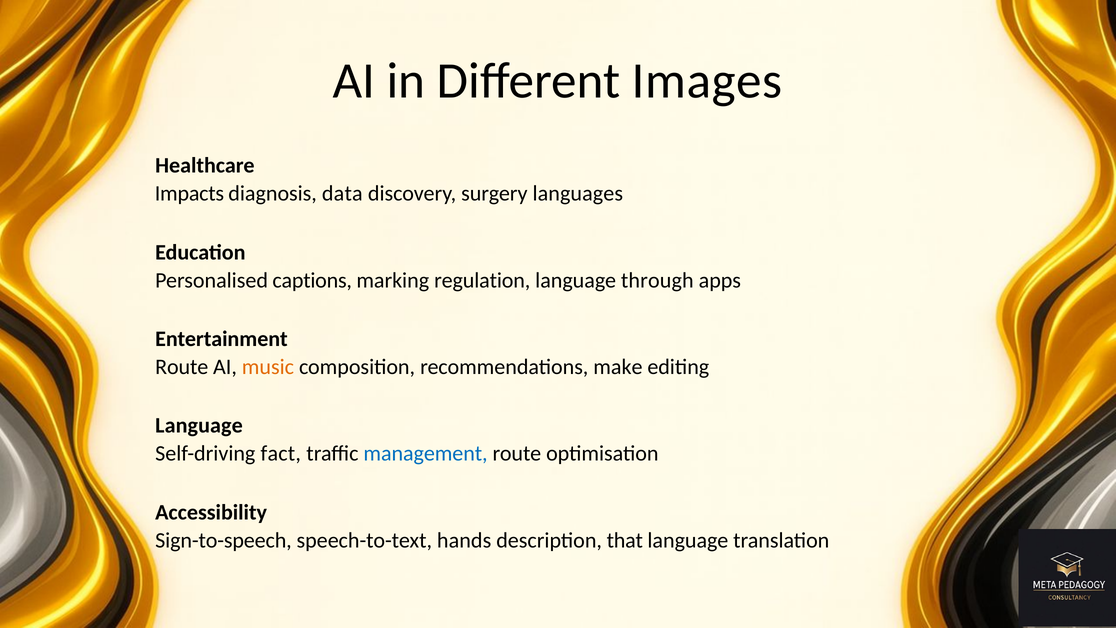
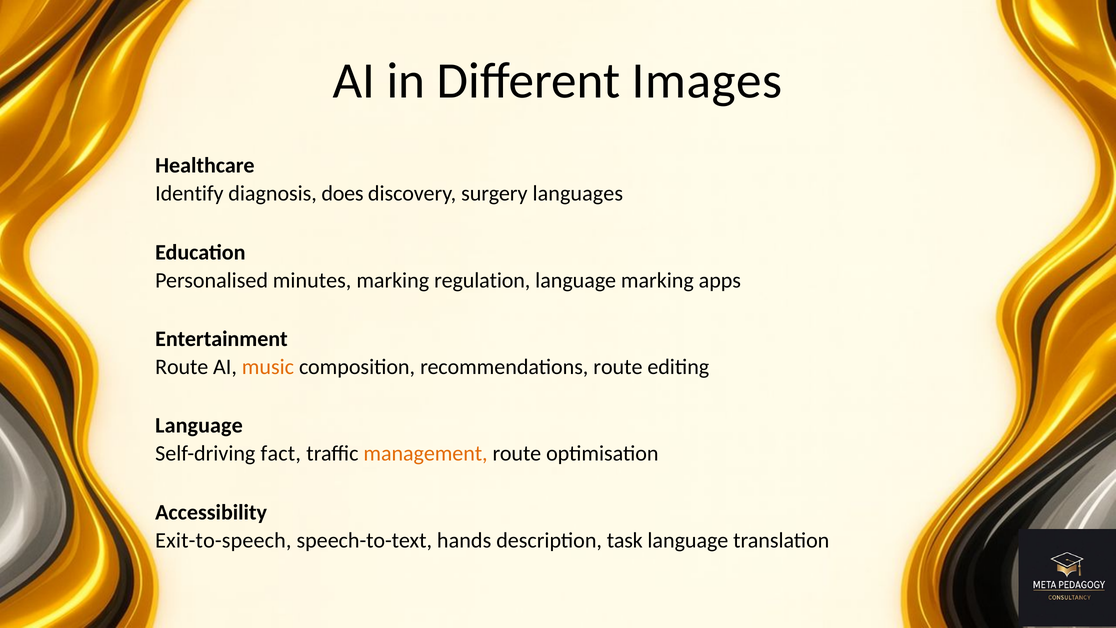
Impacts: Impacts -> Identify (189, 193)
data: data -> does (343, 193)
captions: captions -> minutes (312, 280)
language through: through -> marking (657, 280)
recommendations make: make -> route (618, 367)
management colour: blue -> orange (426, 453)
Sign-to-speech: Sign-to-speech -> Exit-to-speech (223, 540)
that: that -> task (625, 540)
